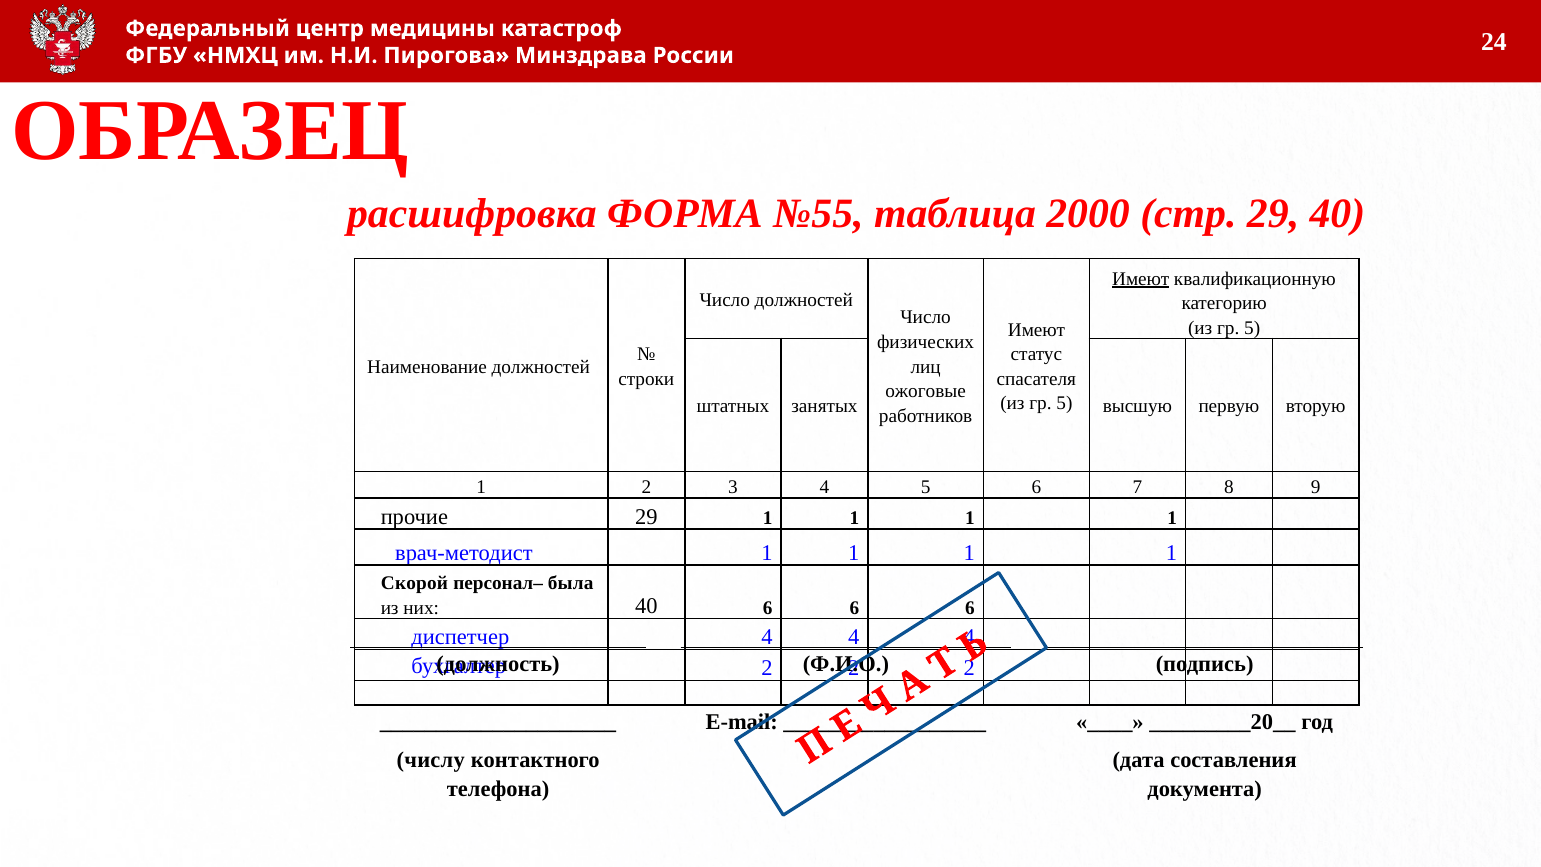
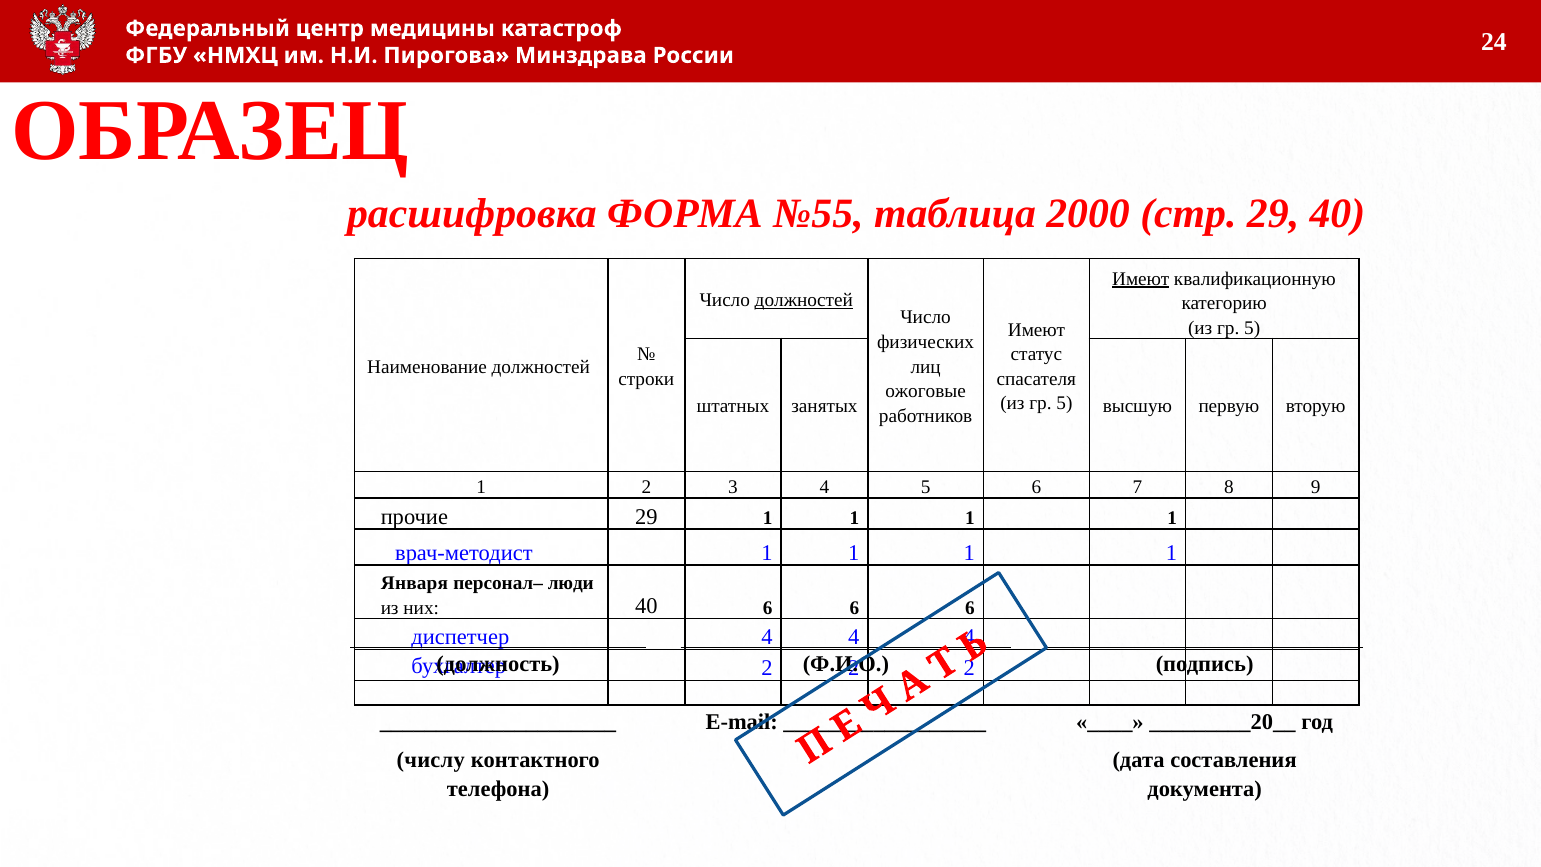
должностей underline: none -> present (804, 300)
Скорой: Скорой -> Января (414, 583)
была: была -> люди (571, 583)
